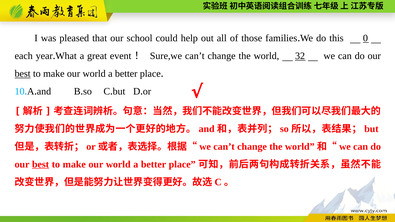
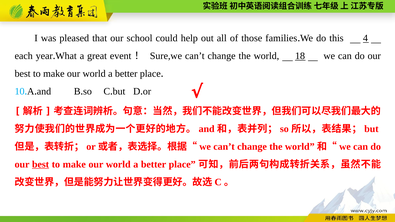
0: 0 -> 4 (365, 38)
32: 32 -> 18 (300, 56)
best underline: present -> none (23, 74)
